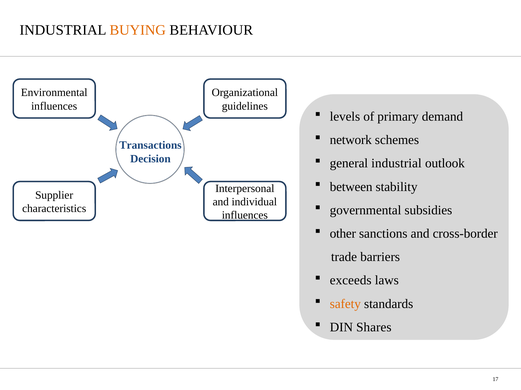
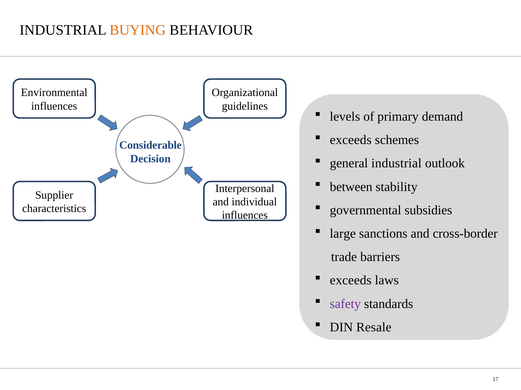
network: network -> exceeds (351, 140)
Transactions: Transactions -> Considerable (150, 146)
other: other -> large (343, 234)
safety colour: orange -> purple (345, 304)
Shares: Shares -> Resale (374, 328)
